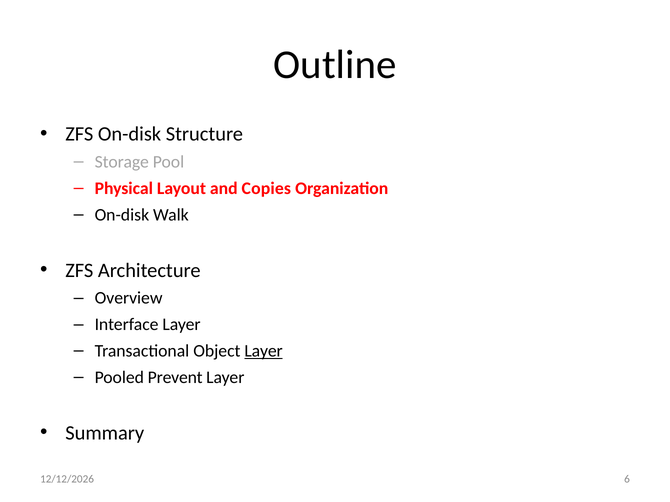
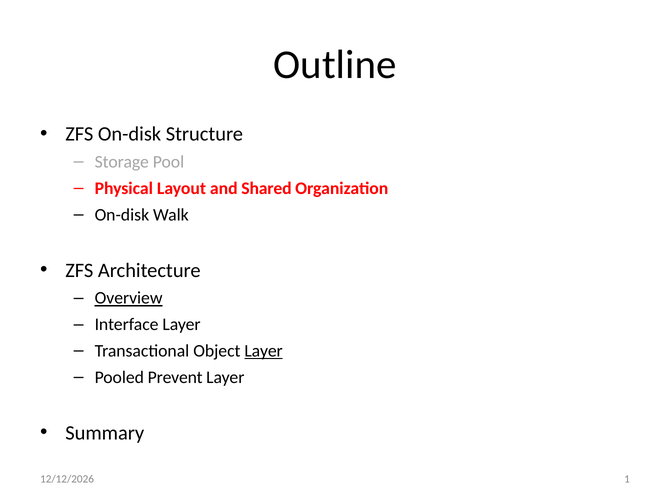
Copies: Copies -> Shared (266, 189)
Overview underline: none -> present (129, 298)
6: 6 -> 1 (627, 480)
